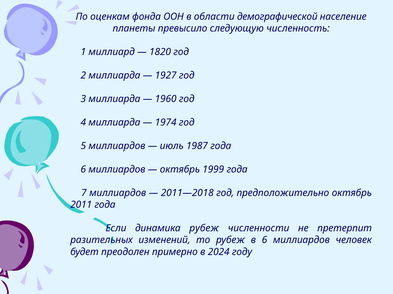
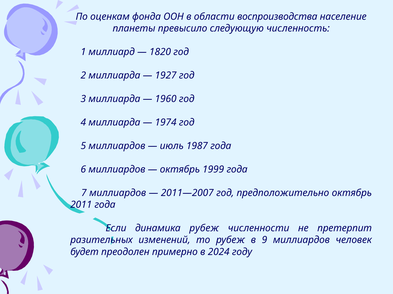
демографической: демографической -> воспроизводства (277, 17)
2011—2018: 2011—2018 -> 2011—2007 (187, 193)
в 6: 6 -> 9 (264, 241)
